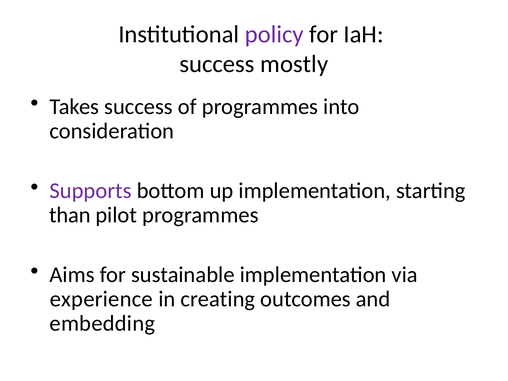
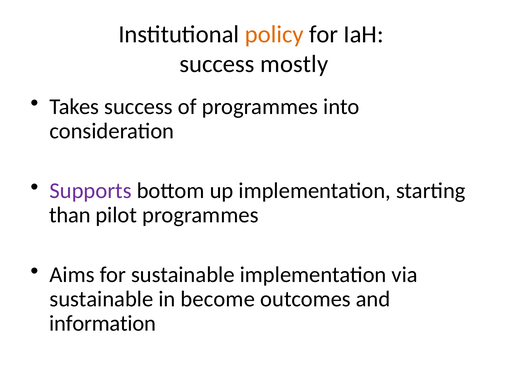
policy colour: purple -> orange (274, 34)
experience: experience -> sustainable (101, 299)
creating: creating -> become (218, 299)
embedding: embedding -> information (103, 323)
